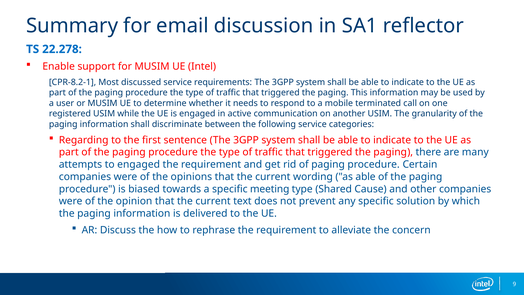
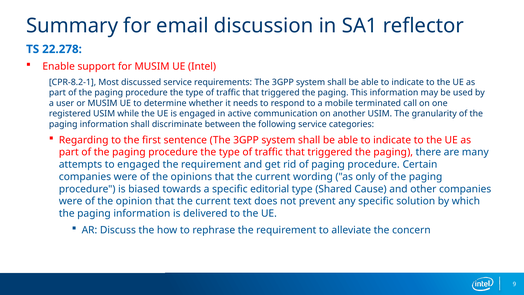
as able: able -> only (366, 177)
meeting: meeting -> editorial (270, 189)
